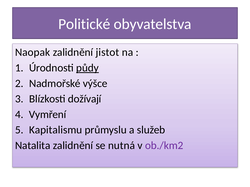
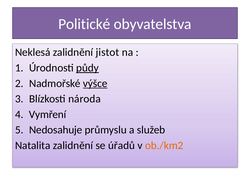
Naopak: Naopak -> Neklesá (33, 52)
výšce underline: none -> present (95, 84)
dožívají: dožívají -> národa (85, 99)
Kapitalismu: Kapitalismu -> Nedosahuje (56, 130)
nutná: nutná -> úřadů (121, 146)
ob./km2 colour: purple -> orange (164, 146)
